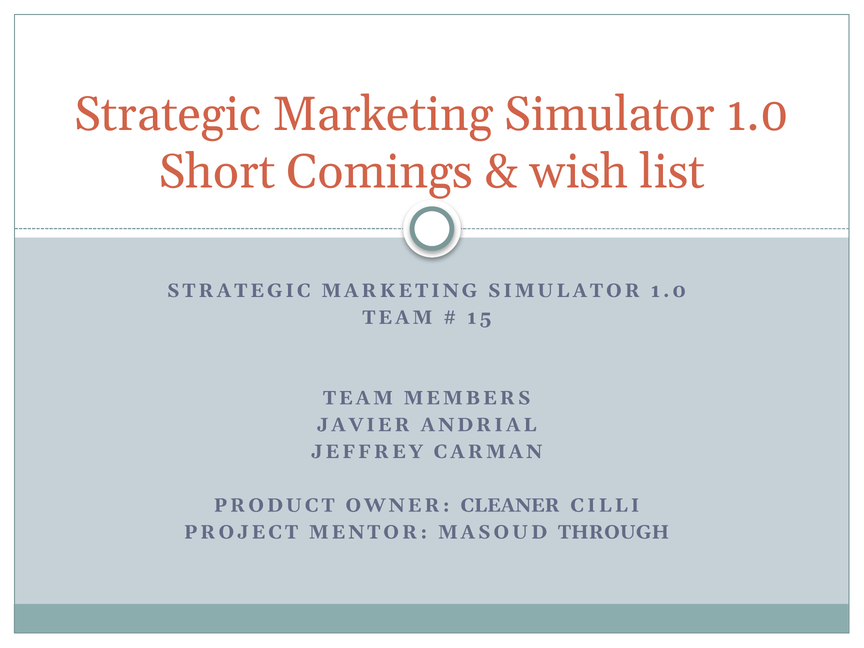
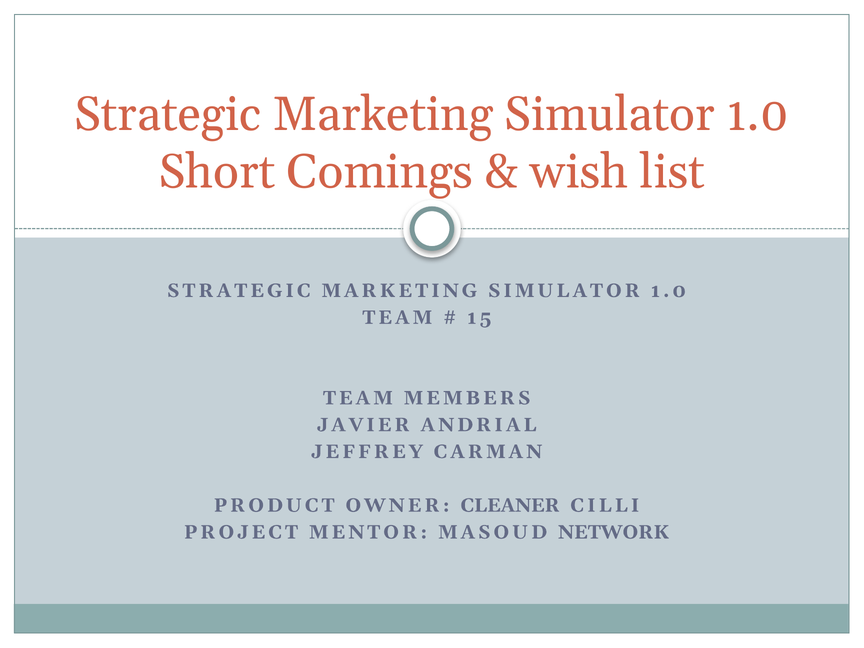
THROUGH: THROUGH -> NETWORK (614, 532)
